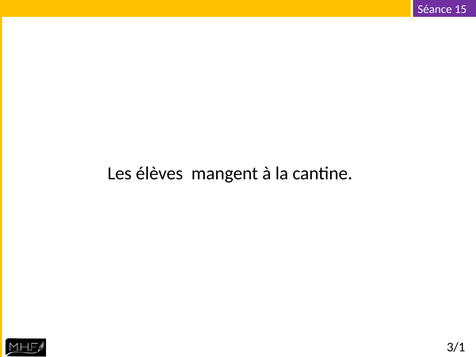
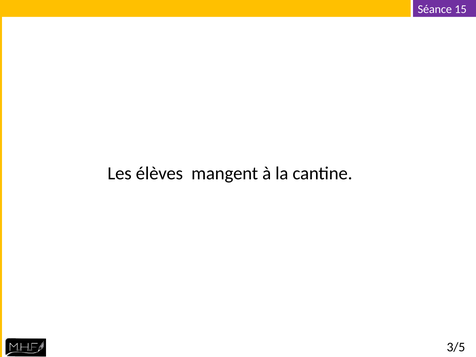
3/1: 3/1 -> 3/5 (456, 347)
